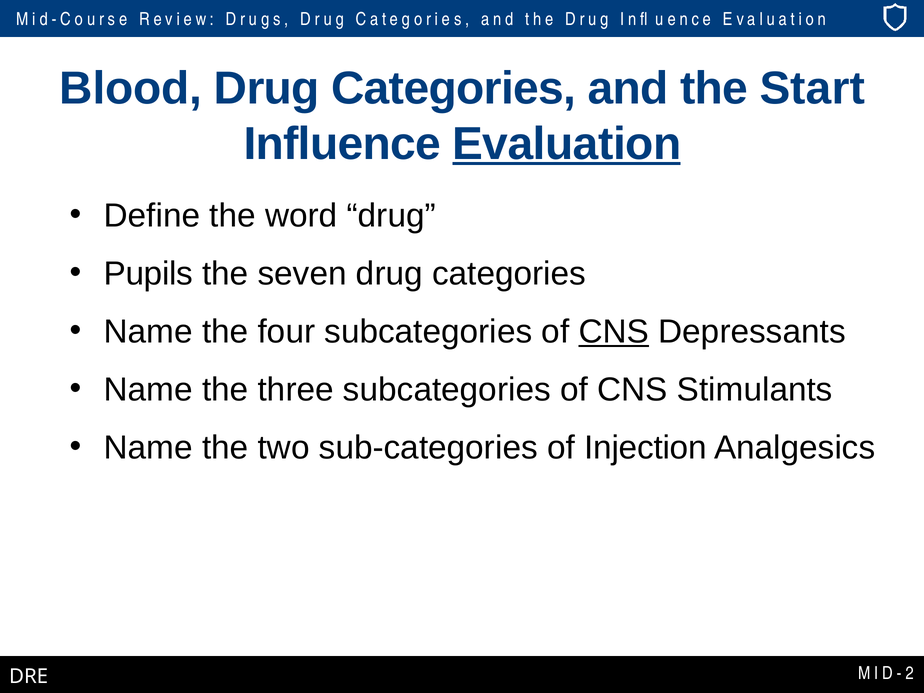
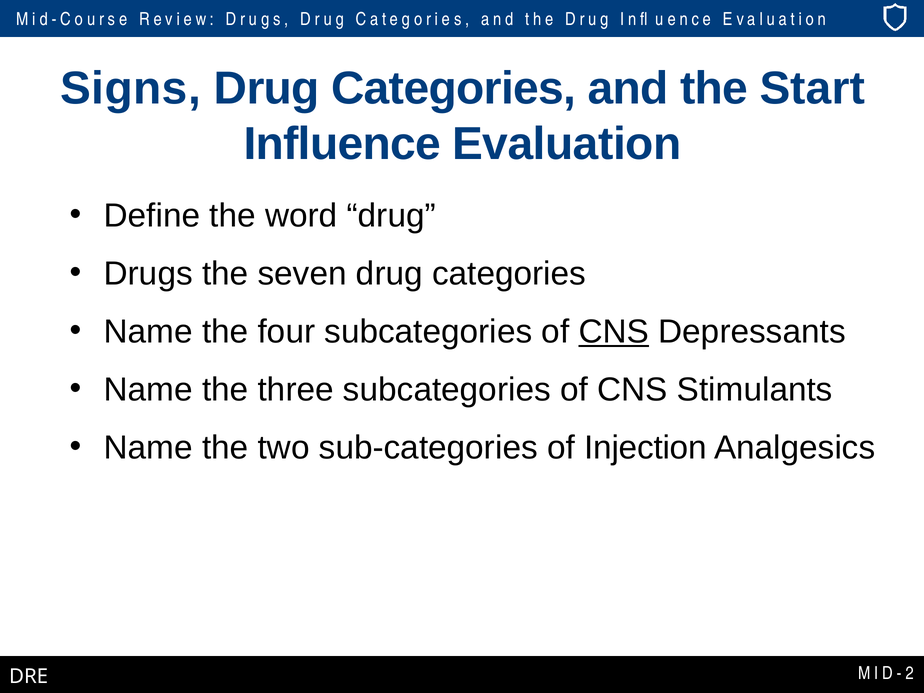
Blood: Blood -> Signs (131, 88)
Evaluation underline: present -> none (567, 144)
Pupils: Pupils -> Drugs (148, 274)
